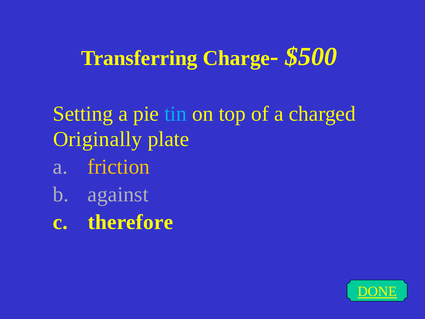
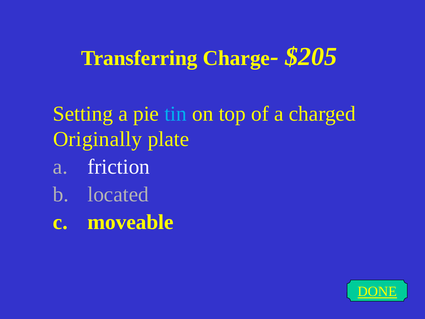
$500: $500 -> $205 (311, 57)
friction colour: yellow -> white (119, 167)
against: against -> located (118, 194)
therefore: therefore -> moveable (131, 222)
